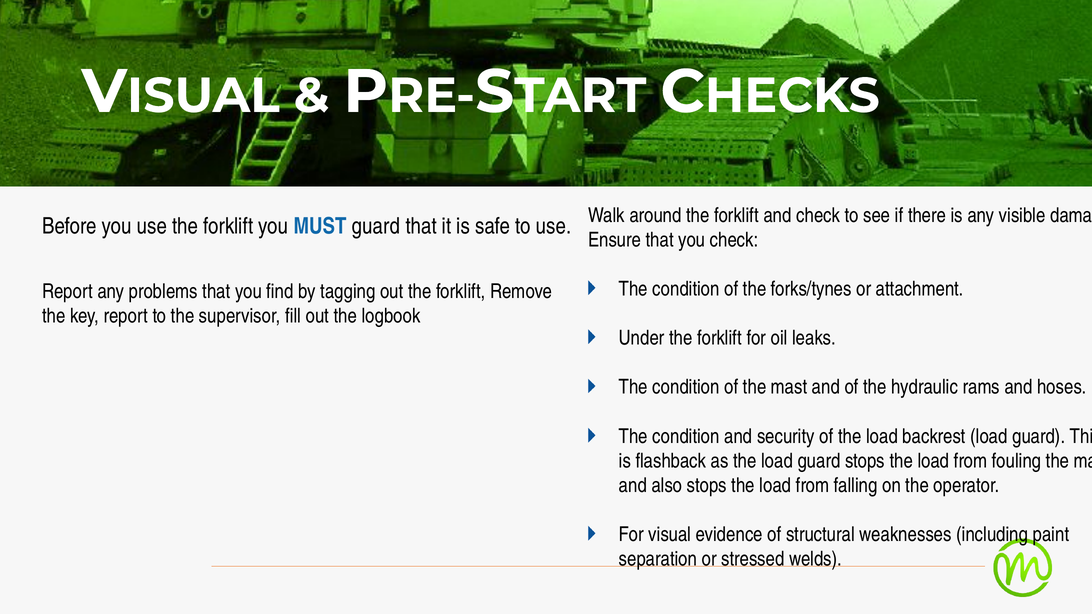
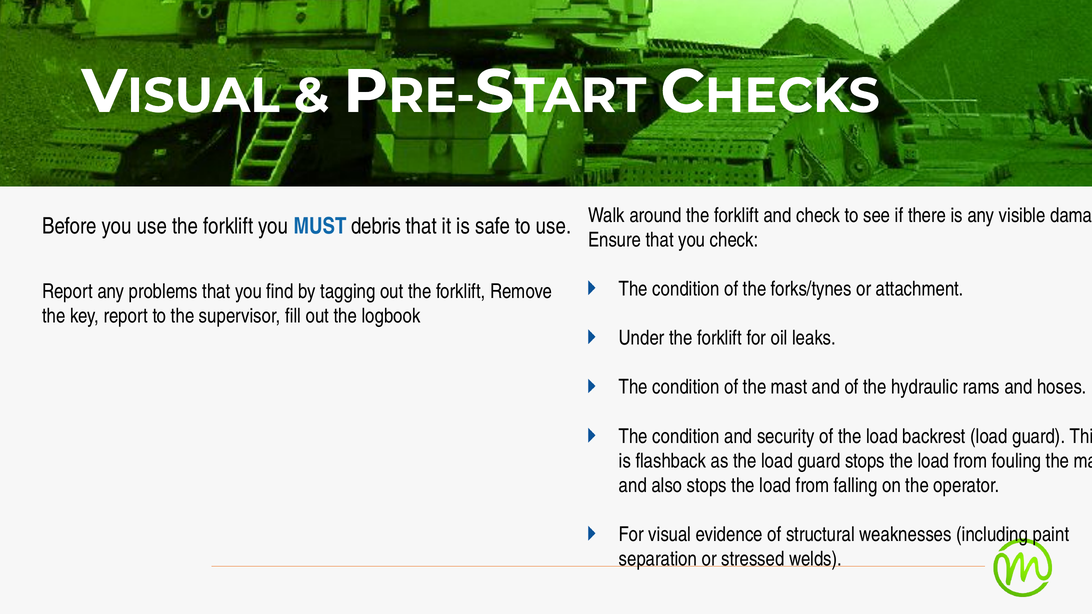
MUST guard: guard -> debris (376, 226)
